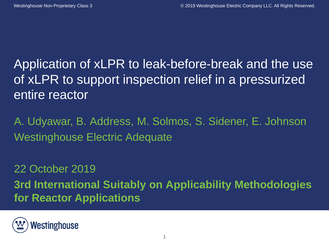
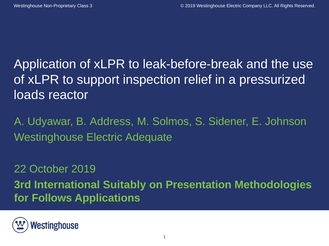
entire: entire -> loads (29, 95)
Applicability: Applicability -> Presentation (199, 185)
for Reactor: Reactor -> Follows (52, 199)
